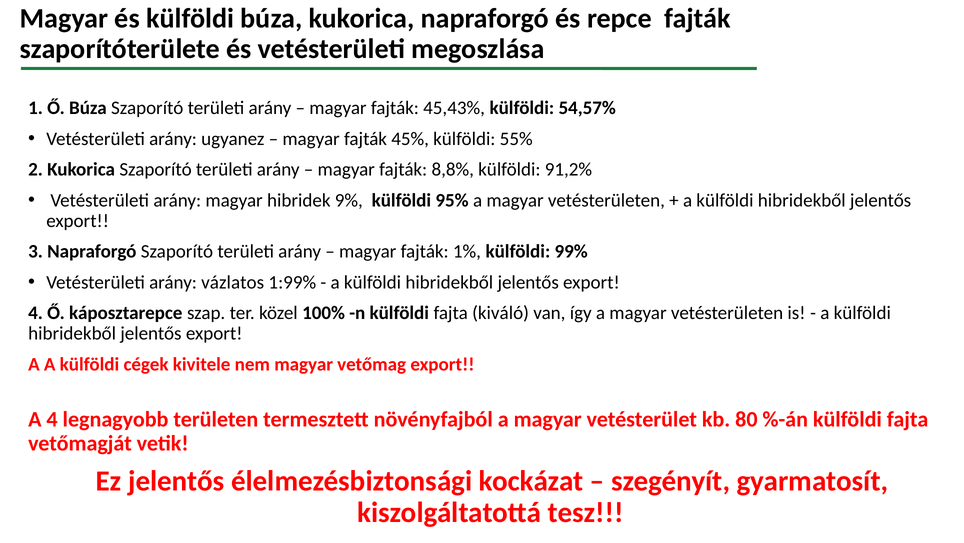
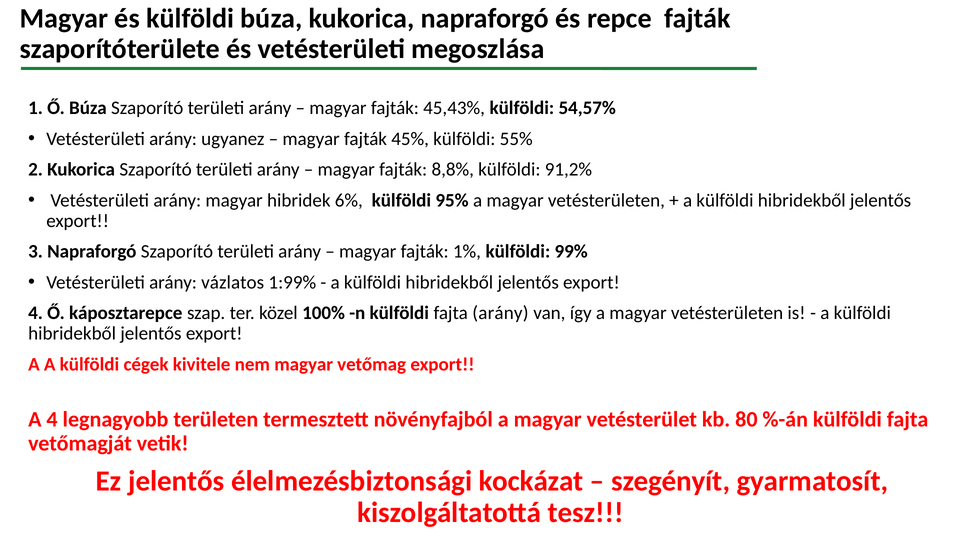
9%: 9% -> 6% (349, 200)
fajta kiváló: kiváló -> arány (500, 313)
